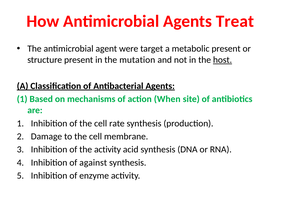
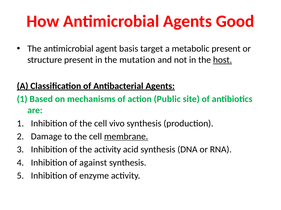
Treat: Treat -> Good (235, 21)
were: were -> basis (129, 49)
When: When -> Public (167, 99)
rate: rate -> vivo (117, 124)
membrane underline: none -> present (126, 137)
